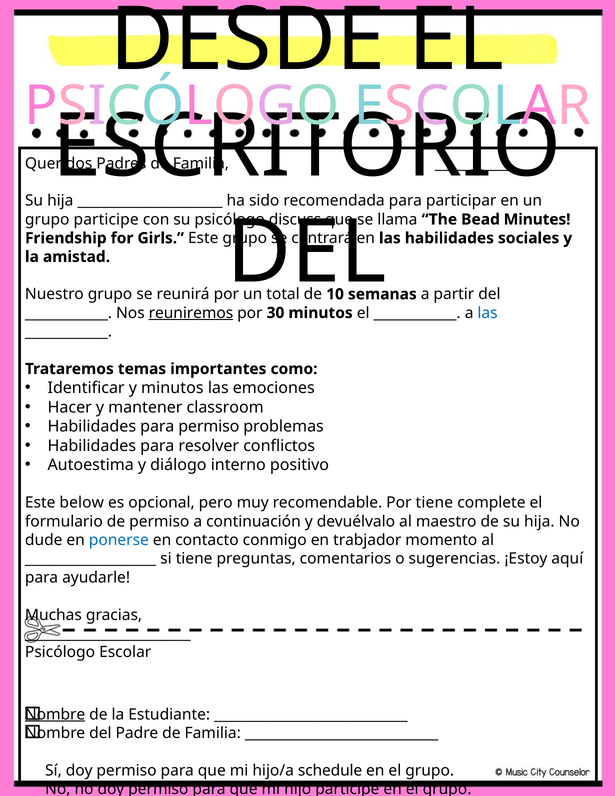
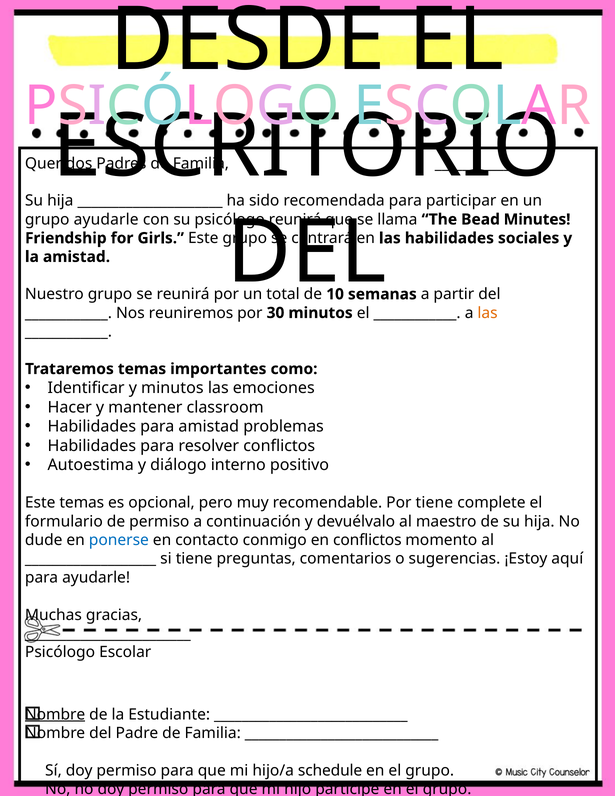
grupo participe: participe -> ayudarle (106, 219)
psicólogo discuss: discuss -> reunirá (295, 219)
reuniremos underline: present -> none (191, 313)
las colour: blue -> orange (488, 313)
para permiso: permiso -> amistad (209, 426)
Este below: below -> temas (82, 503)
en trabjador: trabjador -> conflictos (367, 540)
